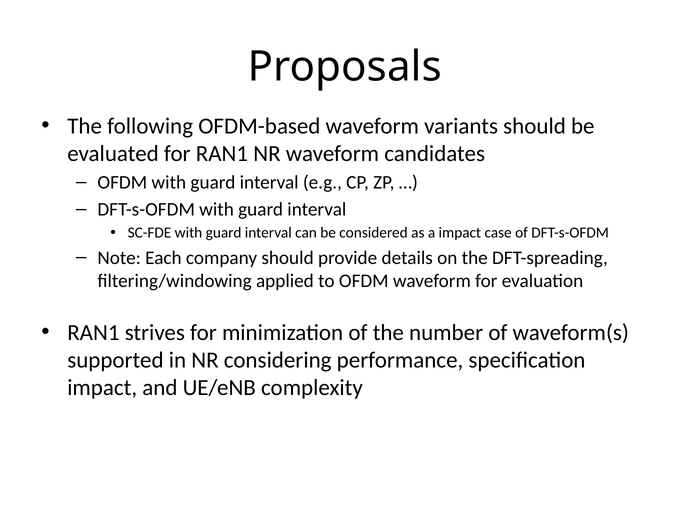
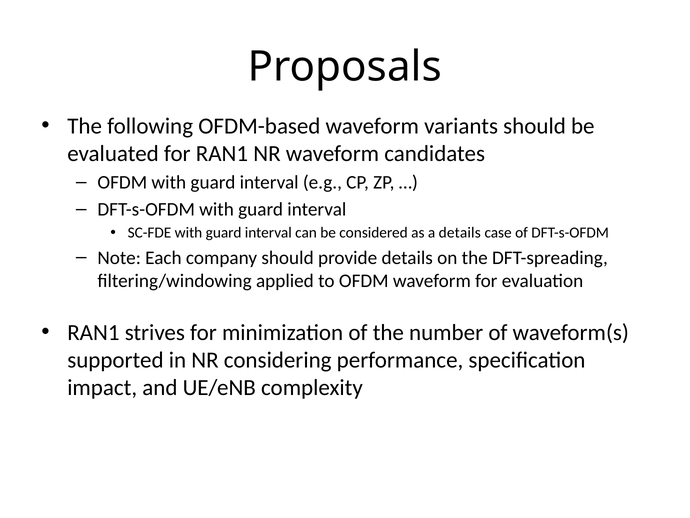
a impact: impact -> details (460, 233)
